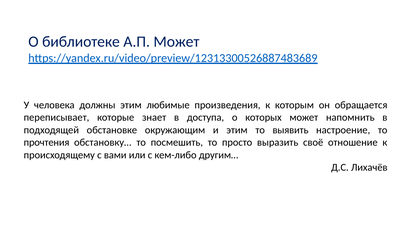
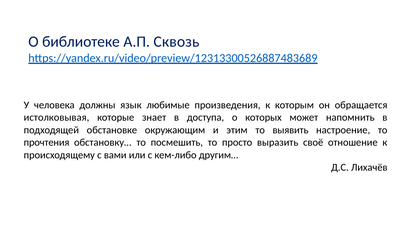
А.П Может: Может -> Сквозь (176, 42)
должны этим: этим -> язык (131, 105)
переписывает: переписывает -> истолковывая (56, 118)
